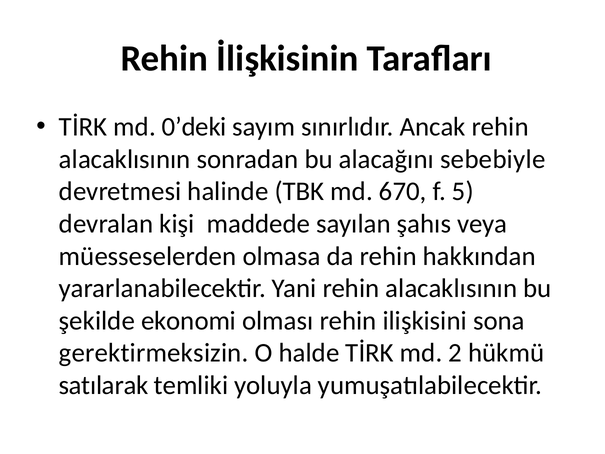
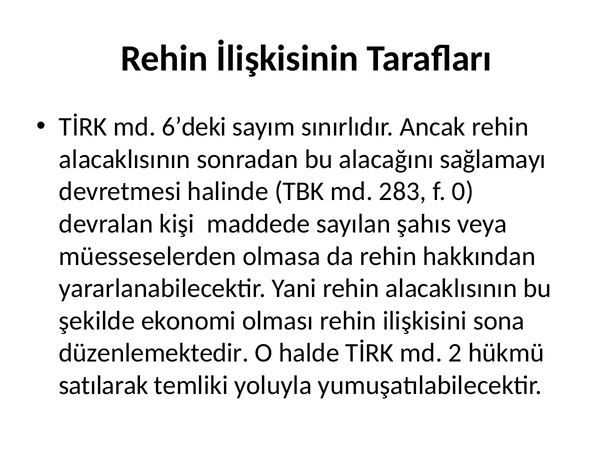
0’deki: 0’deki -> 6’deki (194, 127)
sebebiyle: sebebiyle -> sağlamayı (493, 159)
670: 670 -> 283 (403, 191)
5: 5 -> 0 (463, 191)
gerektirmeksizin: gerektirmeksizin -> düzenlemektedir (154, 353)
